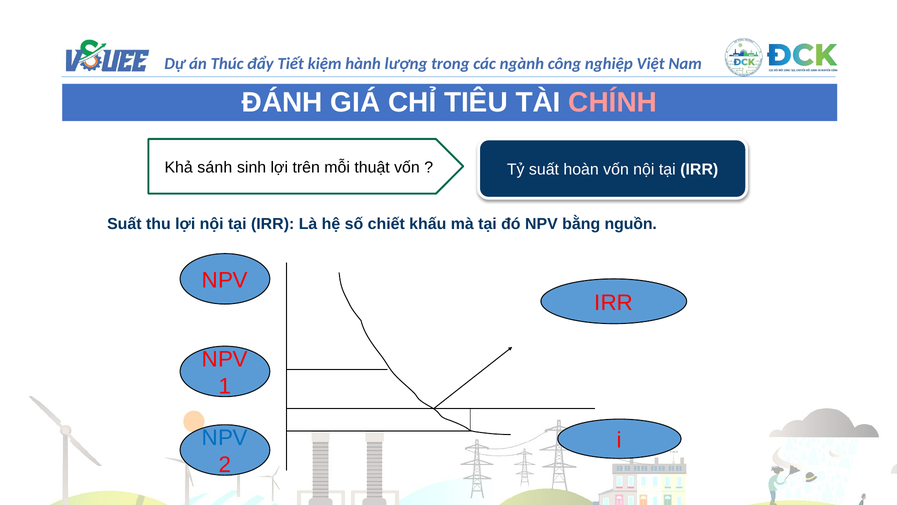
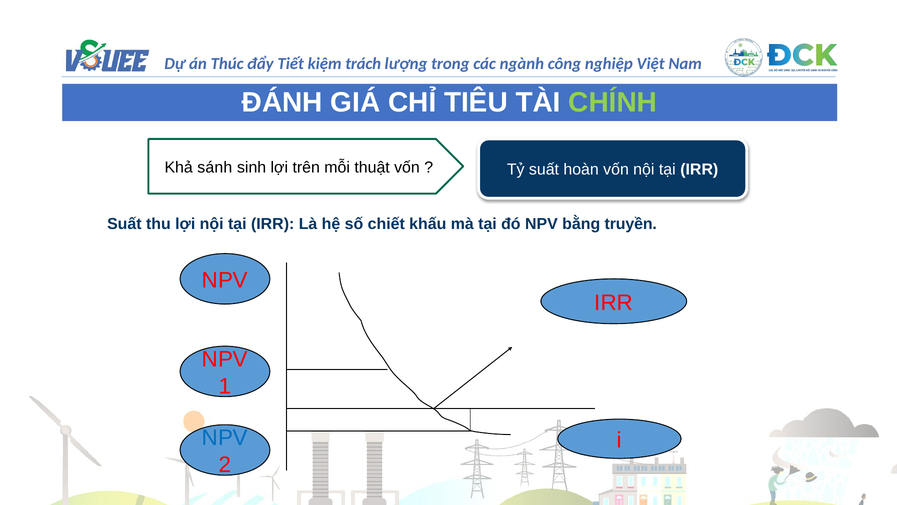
hành: hành -> trách (363, 64)
CHÍNH colour: pink -> light green (613, 102)
nguồn: nguồn -> truyền (631, 224)
